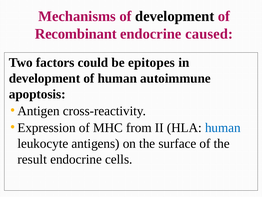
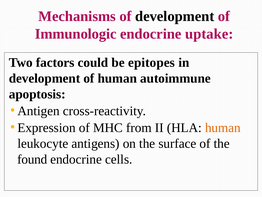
Recombinant: Recombinant -> Immunologic (76, 34)
caused: caused -> uptake (209, 34)
human colour: blue -> orange (223, 128)
result: result -> found (32, 159)
